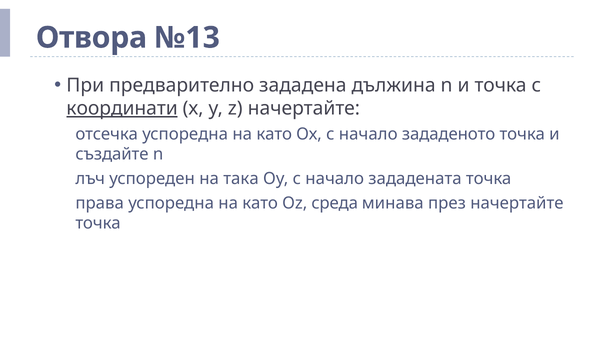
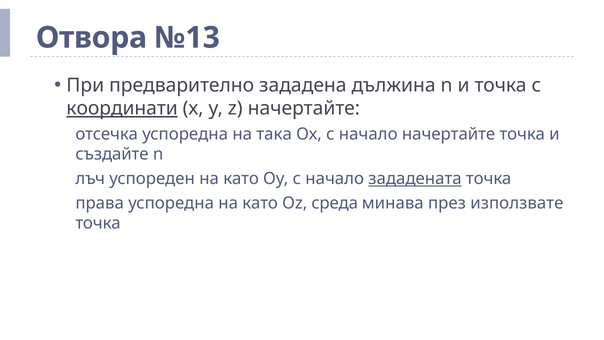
отсечка успоредна на като: като -> така (274, 134)
начало зададеното: зададеното -> начертайте (449, 134)
успореден на така: така -> като (241, 179)
зададената underline: none -> present (415, 179)
през начертайте: начертайте -> използвате (517, 203)
